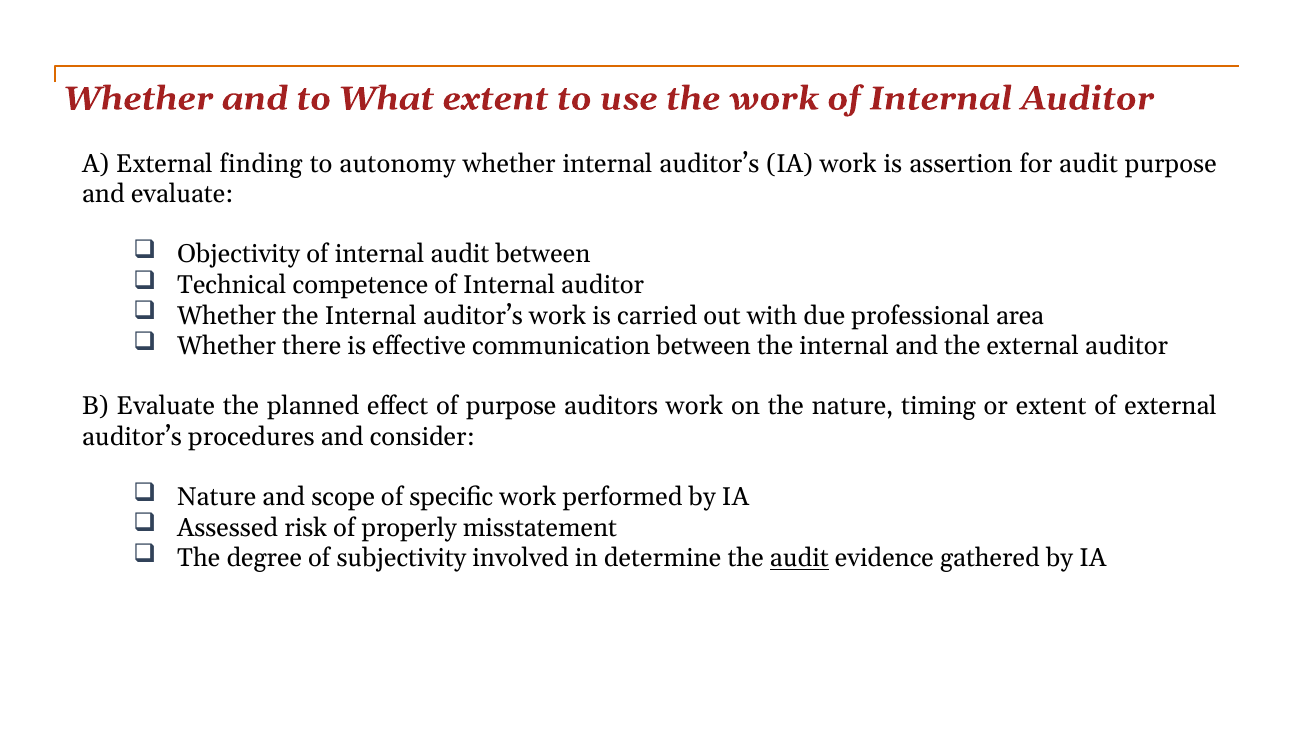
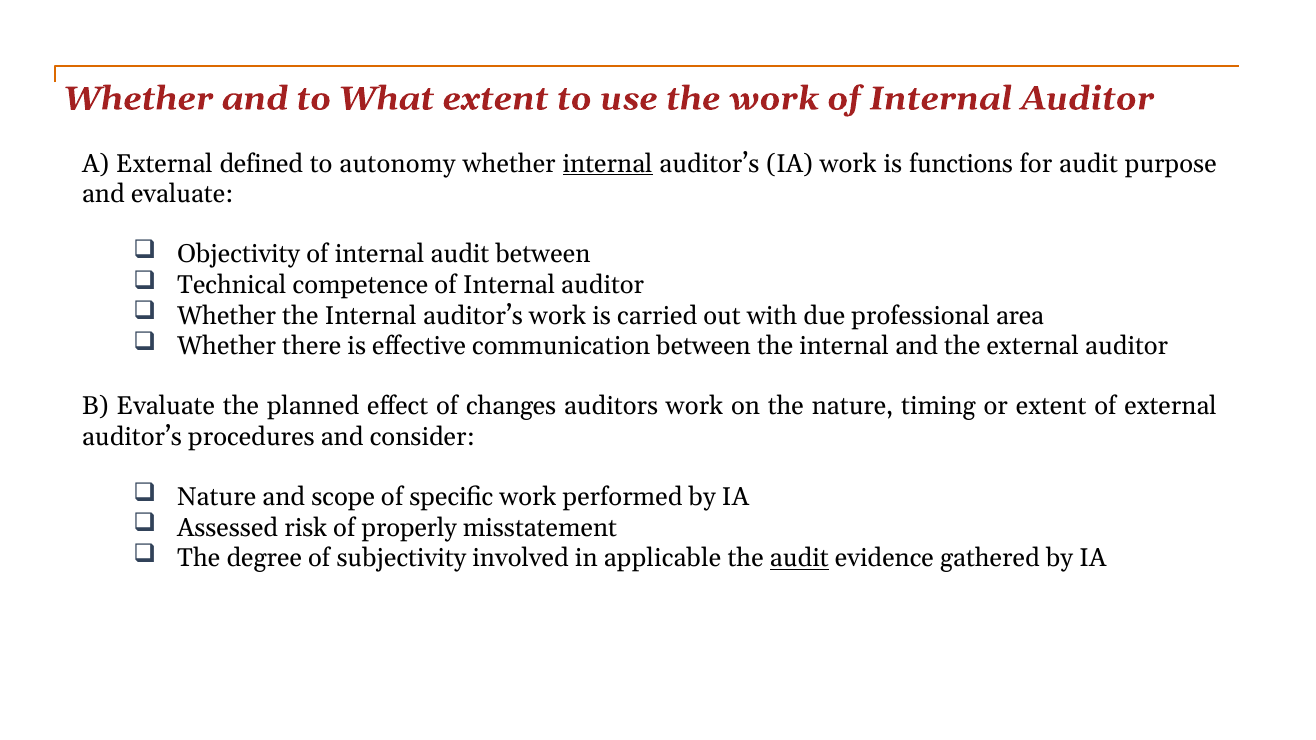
finding: finding -> defined (261, 164)
internal underline: none -> present (608, 164)
assertion: assertion -> functions (961, 164)
of purpose: purpose -> changes (511, 406)
determine: determine -> applicable (663, 559)
